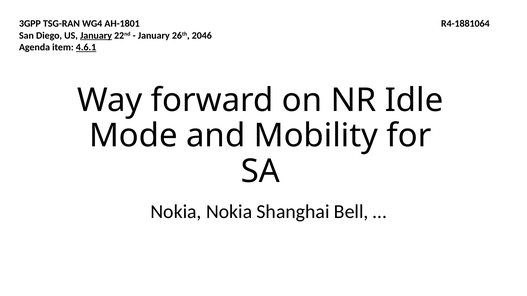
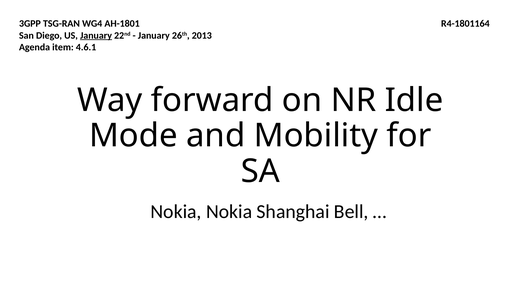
R4-1881064: R4-1881064 -> R4-1801164 (465, 24)
2046: 2046 -> 2013 (202, 36)
4.6.1 underline: present -> none (86, 47)
